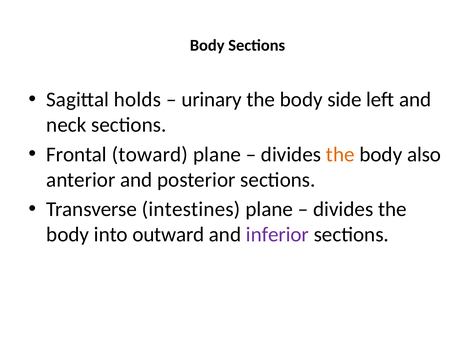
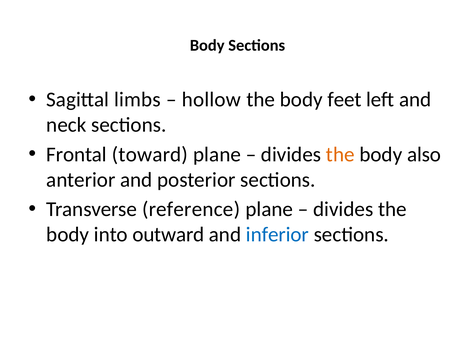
holds: holds -> limbs (137, 100)
urinary: urinary -> hollow (211, 100)
side: side -> feet (345, 100)
intestines: intestines -> reference (191, 209)
inferior colour: purple -> blue (277, 235)
